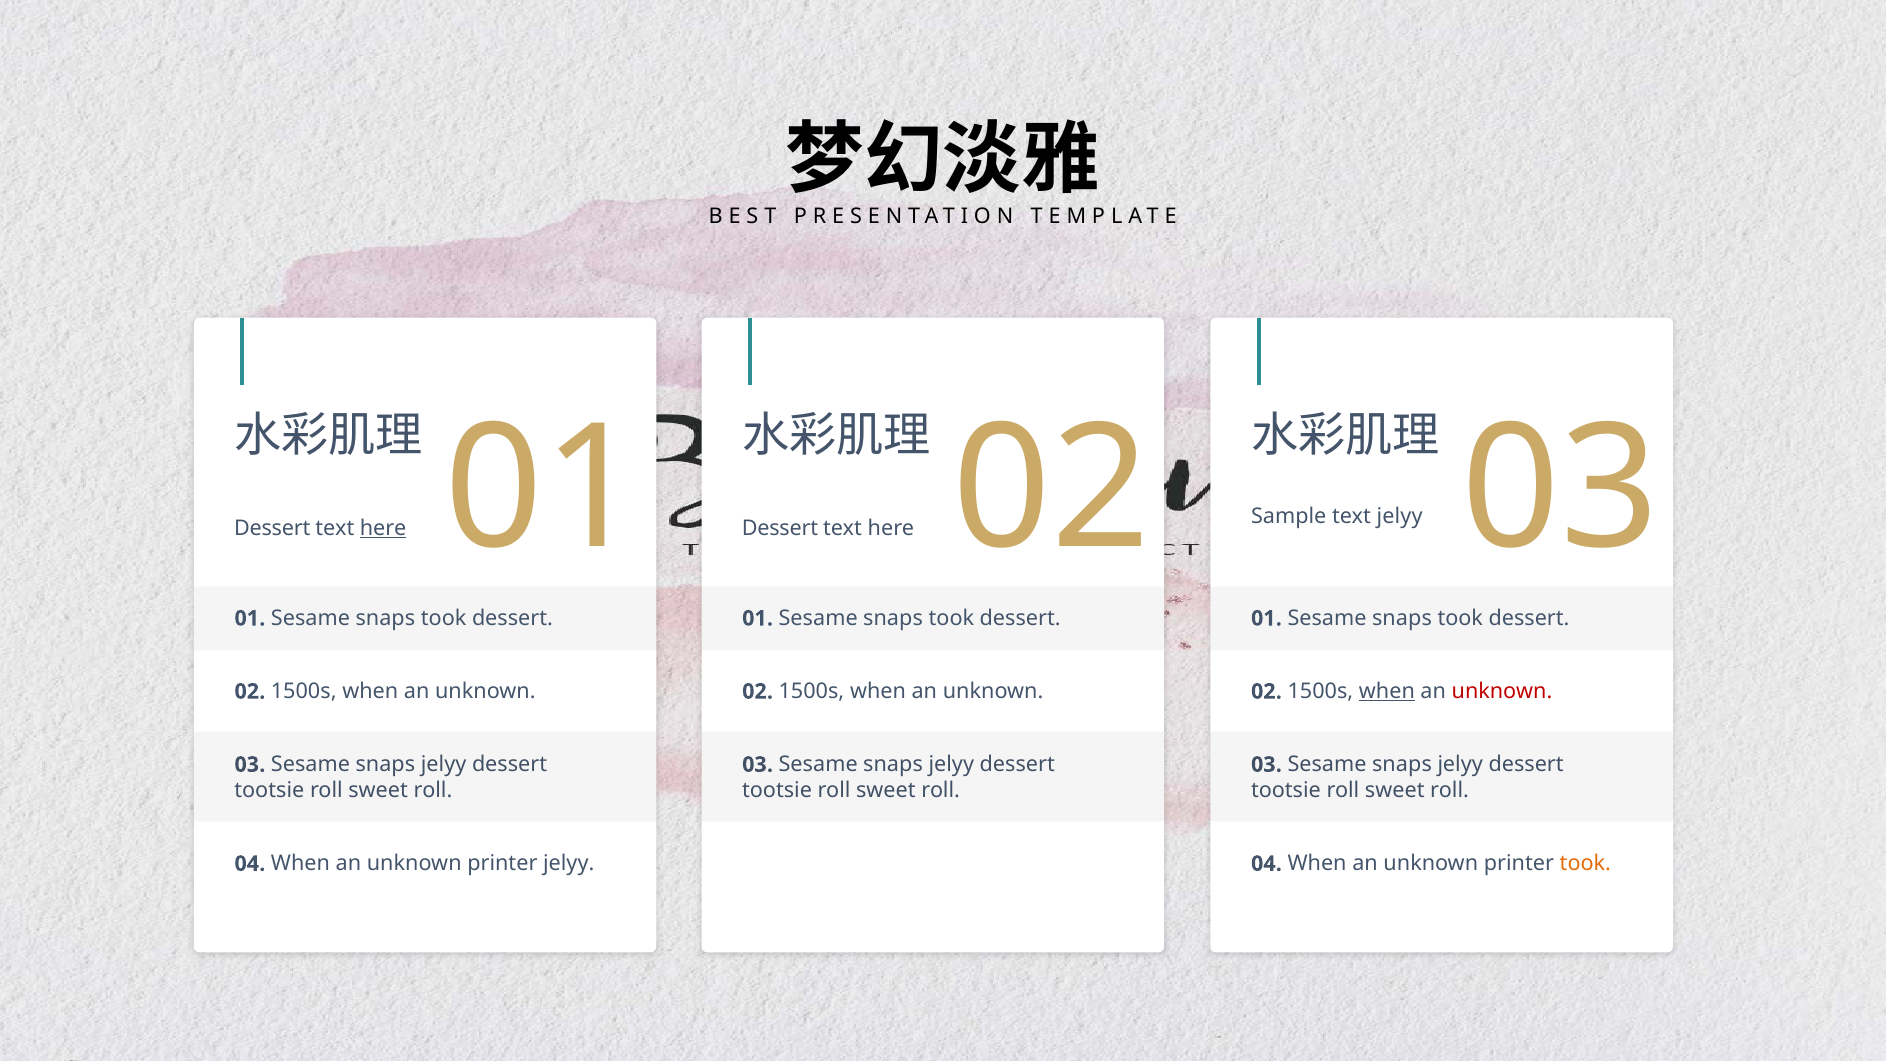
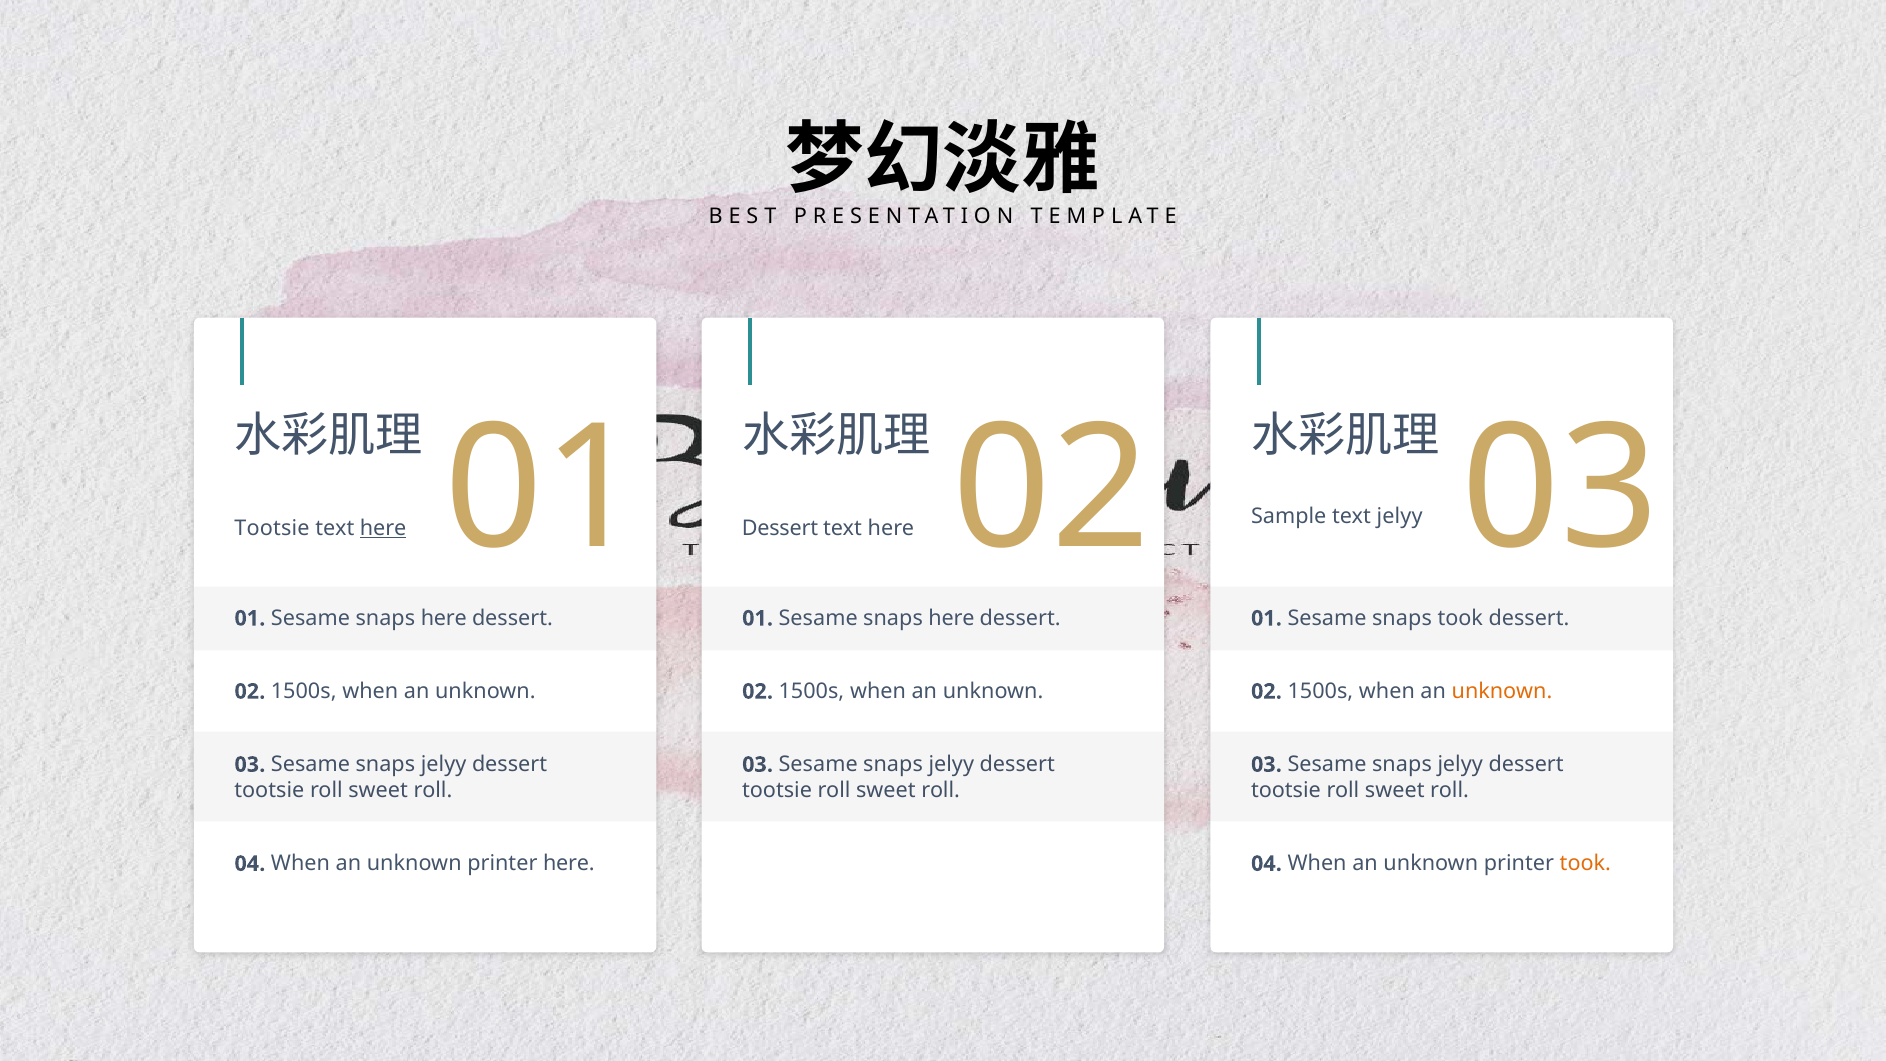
Dessert: Dessert -> Tootsie (272, 528)
took: took -> here (444, 618)
took: took -> here (951, 618)
when underline: present -> none (1387, 691)
unknown colour: red -> orange (1502, 691)
printer jelyy: jelyy -> here (569, 864)
